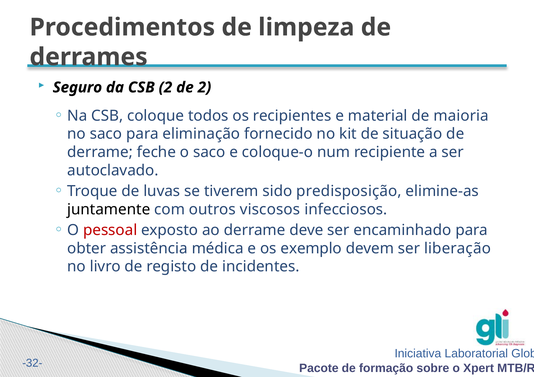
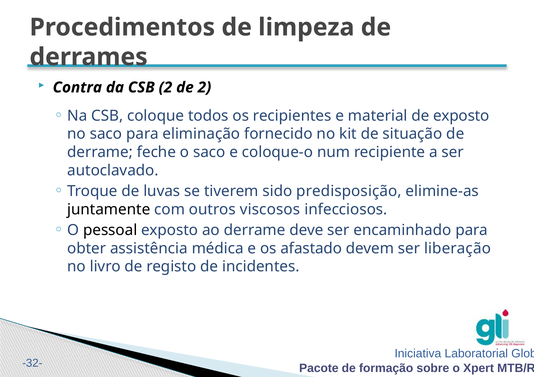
Seguro: Seguro -> Contra (77, 87)
de maioria: maioria -> exposto (461, 116)
pessoal colour: red -> black (110, 230)
exemplo: exemplo -> afastado (311, 248)
